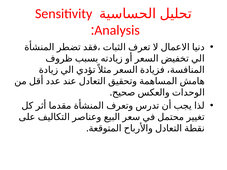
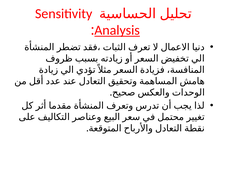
Analysis underline: none -> present (117, 30)
